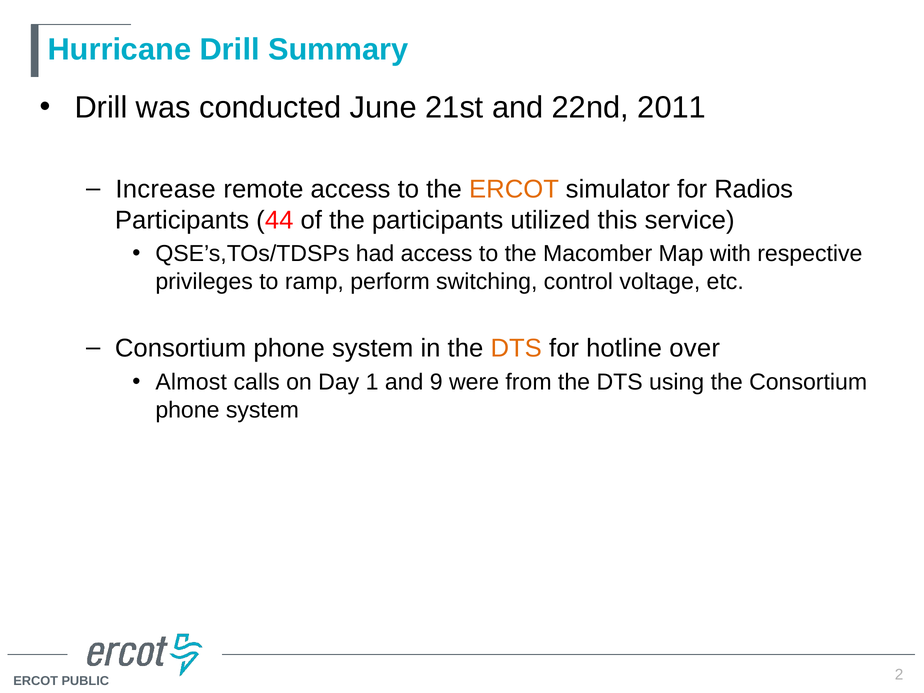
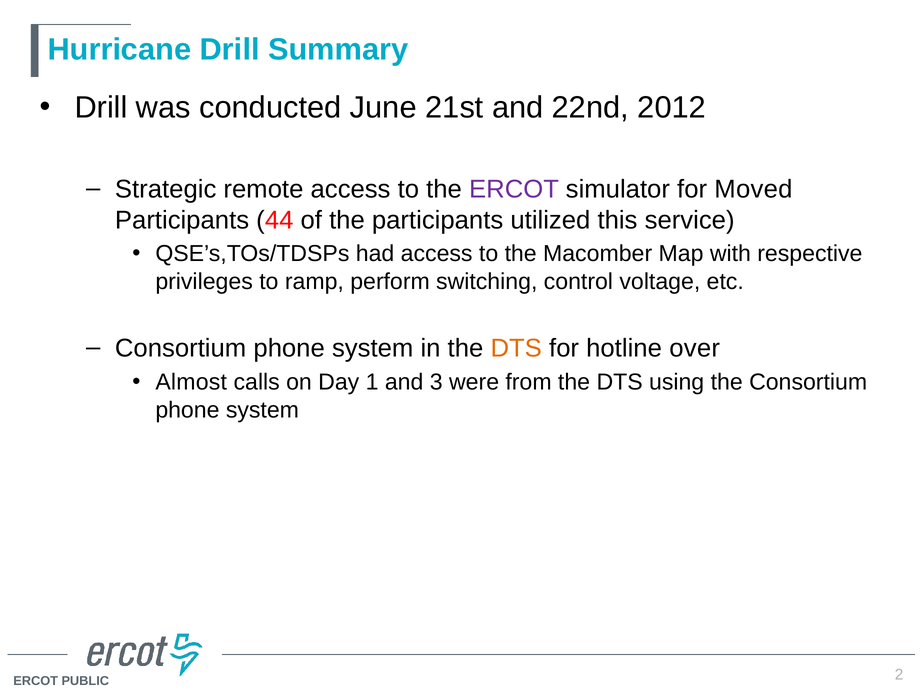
2011: 2011 -> 2012 (672, 108)
Increase: Increase -> Strategic (166, 189)
ERCOT colour: orange -> purple (514, 189)
Radios: Radios -> Moved (753, 189)
9: 9 -> 3 (436, 382)
